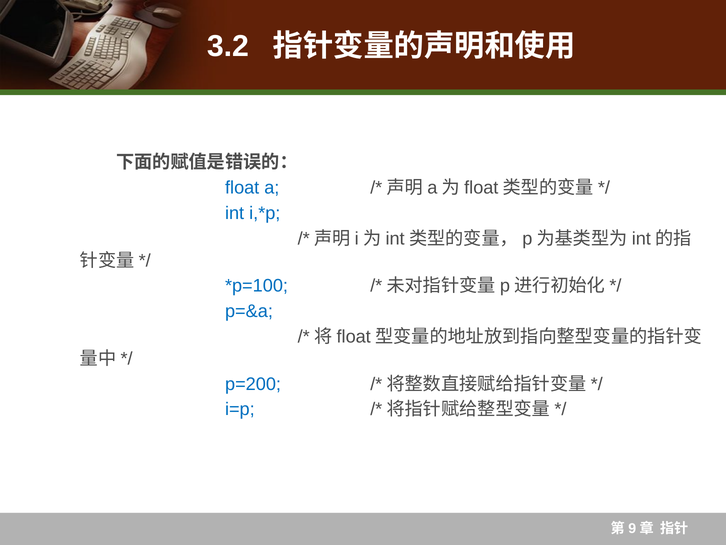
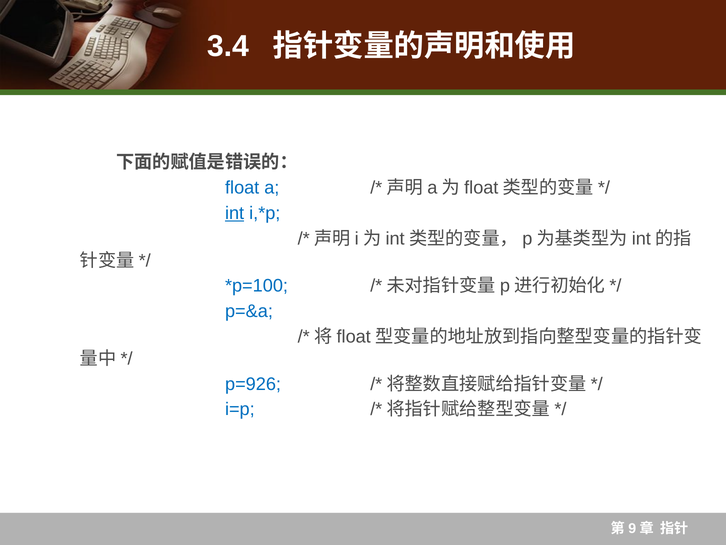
3.2: 3.2 -> 3.4 (228, 46)
int underline: none -> present (235, 213)
p=200: p=200 -> p=926 (253, 384)
